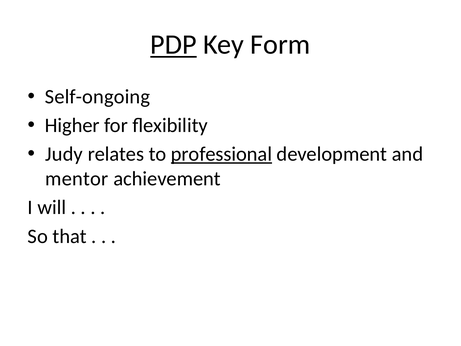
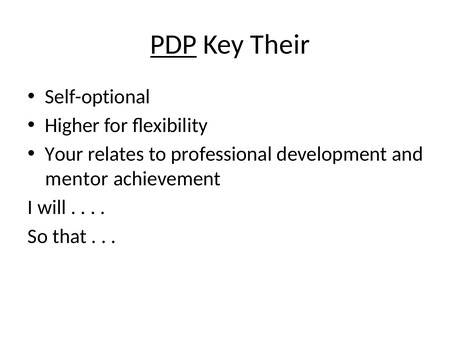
Form: Form -> Their (280, 45)
Self-ongoing: Self-ongoing -> Self-optional (98, 97)
Judy: Judy -> Your (64, 154)
professional underline: present -> none (221, 154)
